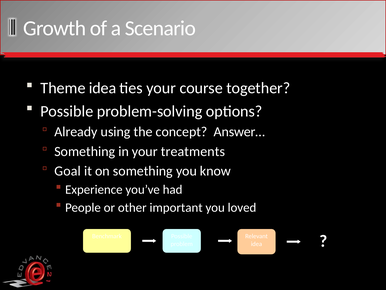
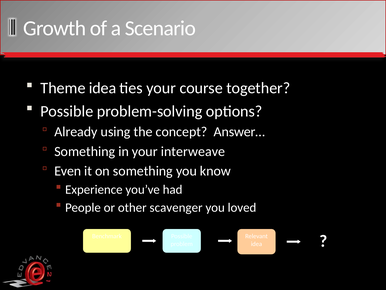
treatments: treatments -> interweave (193, 151)
Goal: Goal -> Even (68, 171)
important: important -> scavenger (176, 207)
